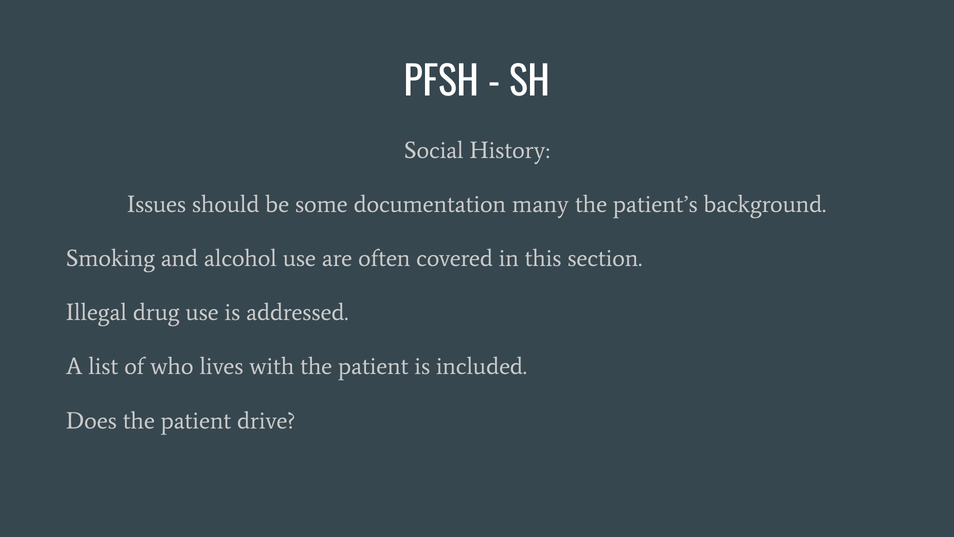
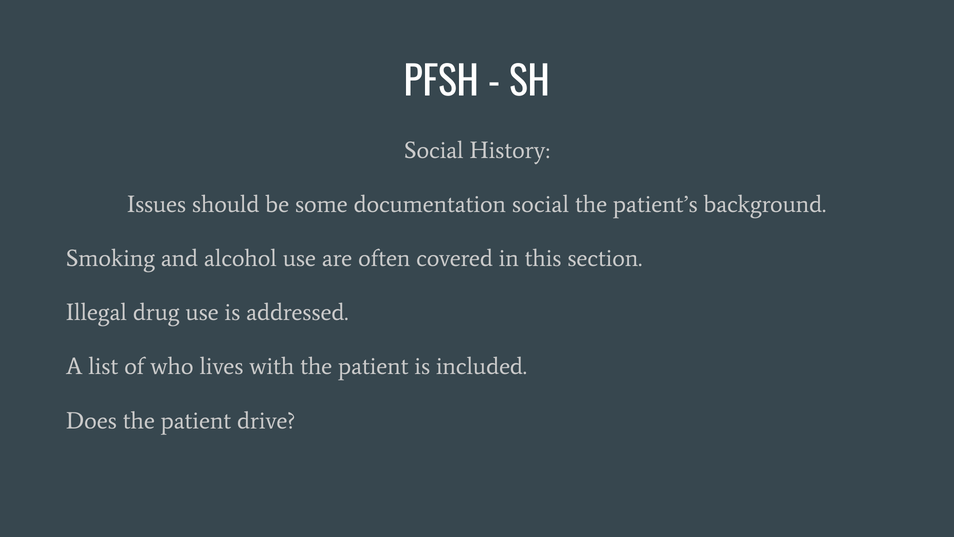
documentation many: many -> social (541, 204)
